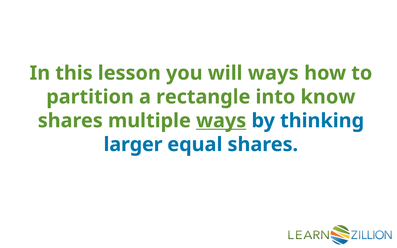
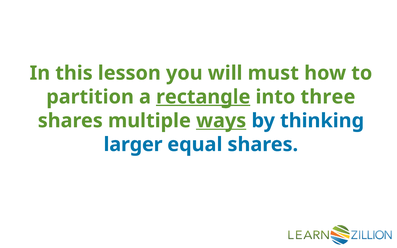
will ways: ways -> must (273, 73)
rectangle underline: none -> present (203, 97)
know: know -> three (328, 97)
